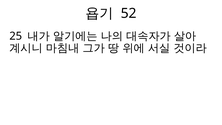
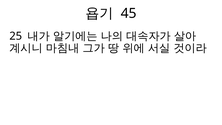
52: 52 -> 45 (129, 13)
